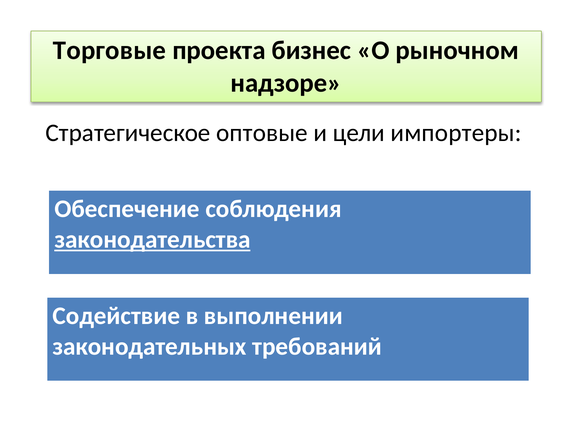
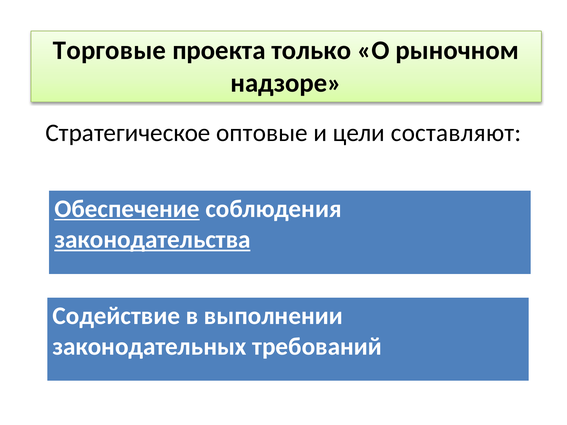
бизнес: бизнес -> только (311, 50)
импортеры: импортеры -> составляют (456, 133)
Обеспечение underline: none -> present (127, 209)
